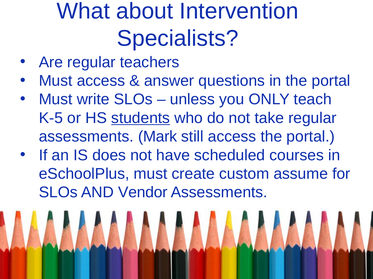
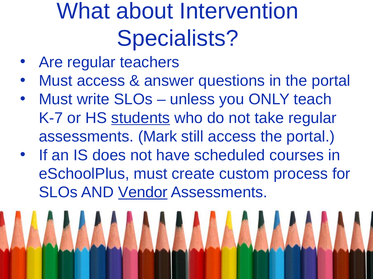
K-5: K-5 -> K-7 (51, 118)
assume: assume -> process (301, 174)
Vendor underline: none -> present (143, 193)
